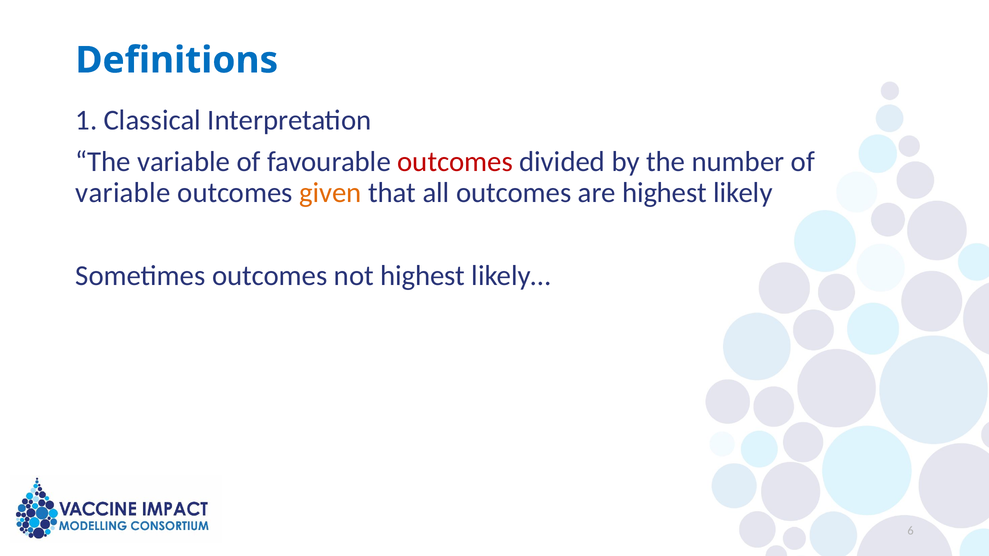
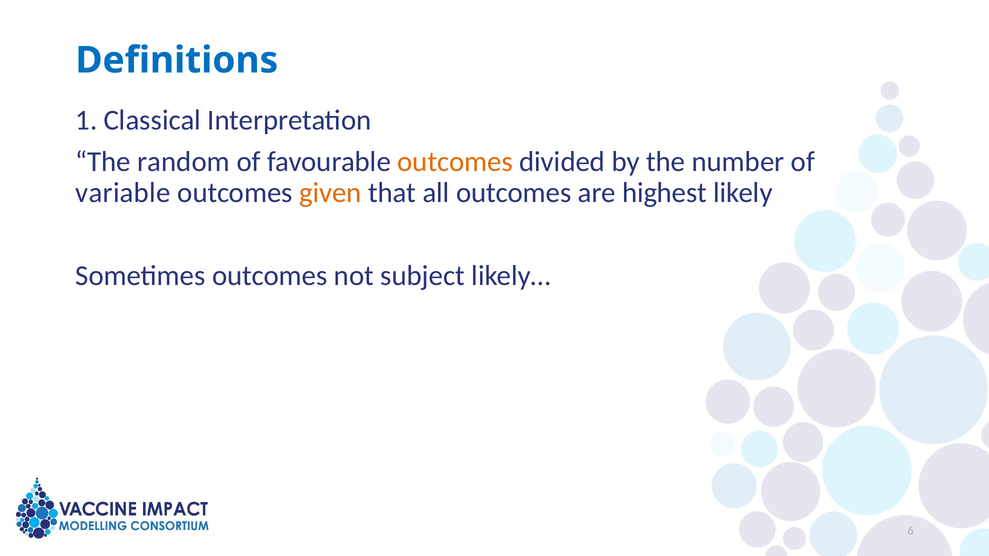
The variable: variable -> random (184, 162)
outcomes colour: red -> orange (455, 162)
not highest: highest -> subject (423, 276)
